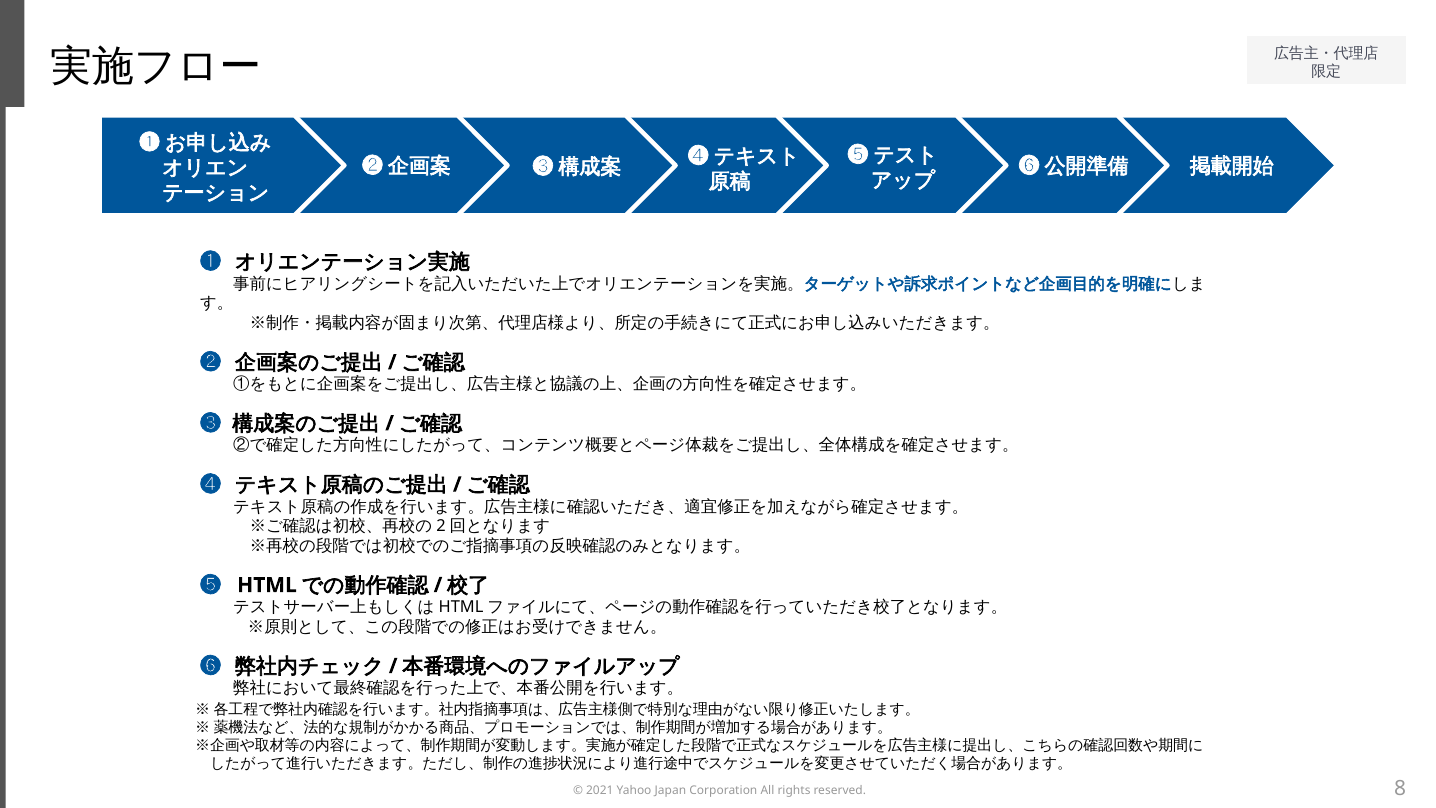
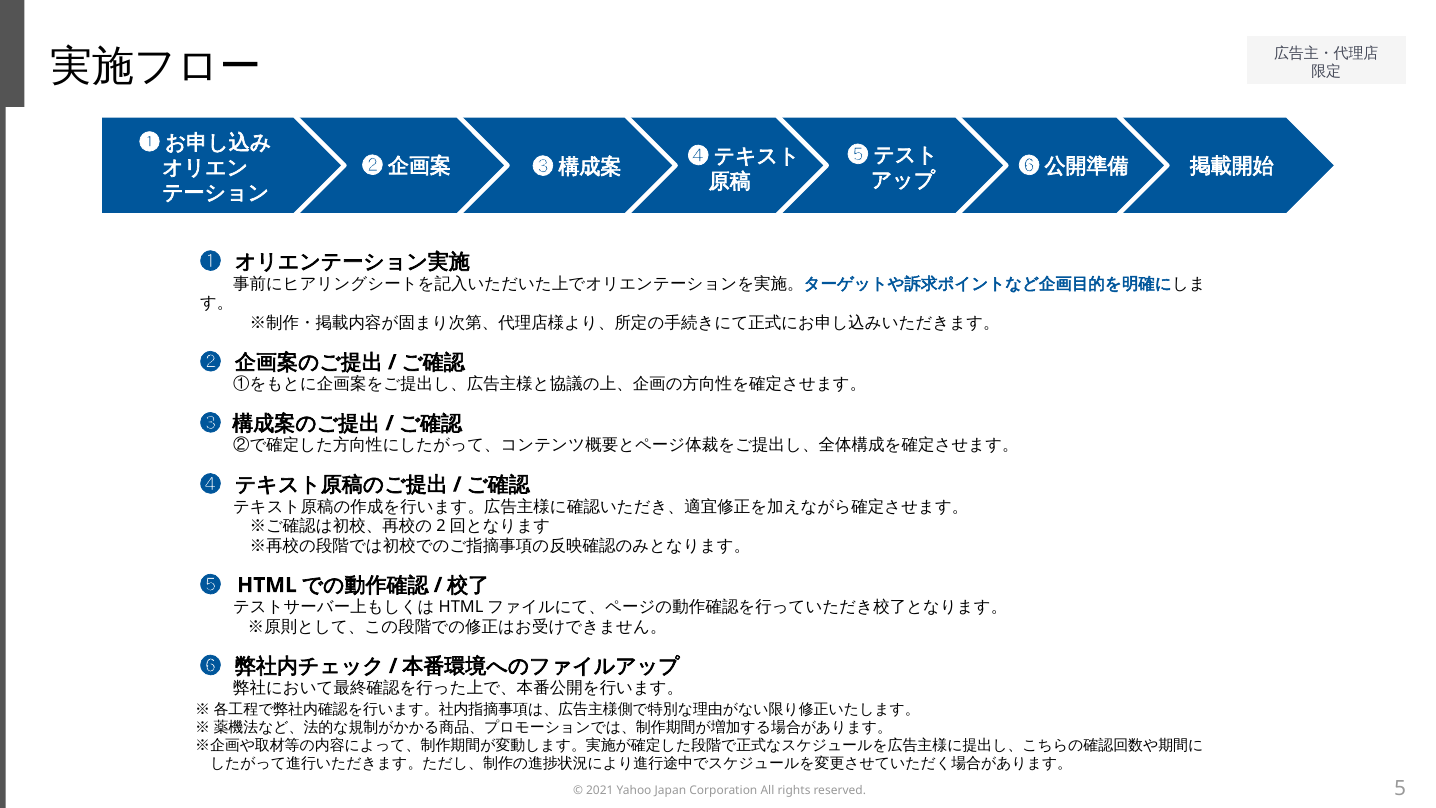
8: 8 -> 5 (1400, 788)
